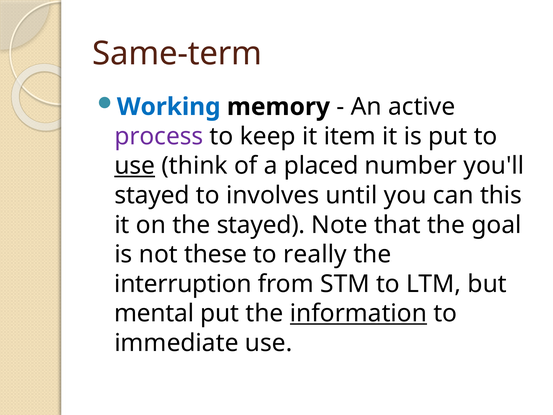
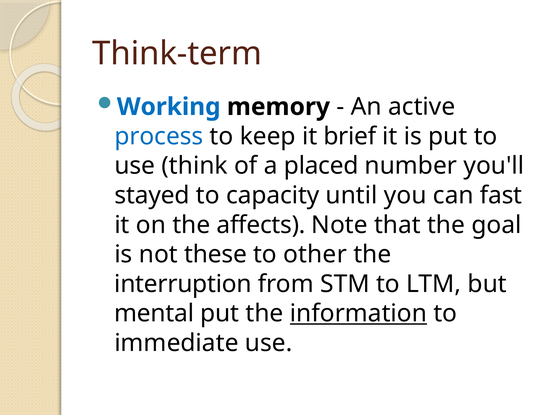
Same-term: Same-term -> Think-term (177, 53)
process colour: purple -> blue (159, 136)
item: item -> brief (350, 136)
use underline: present -> none (135, 166)
involves: involves -> capacity (273, 195)
this: this -> fast (501, 195)
the stayed: stayed -> affects (261, 225)
really: really -> other (315, 254)
